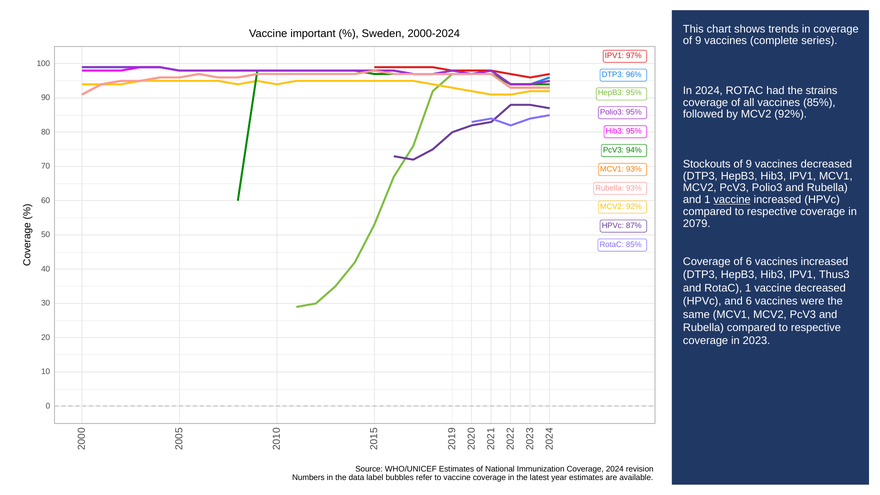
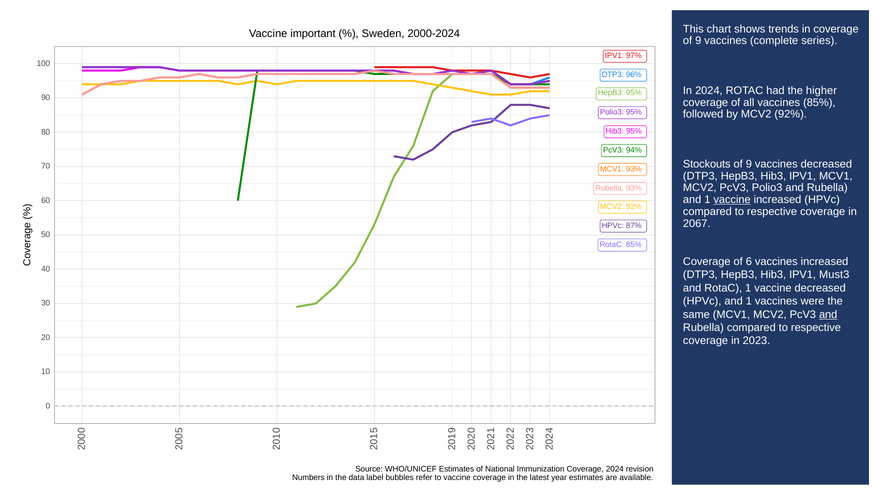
strains: strains -> higher (821, 91)
2079: 2079 -> 2067 (697, 223)
Thus3: Thus3 -> Must3 (834, 275)
HPVc and 6: 6 -> 1 (749, 301)
and underline: none -> present (828, 314)
